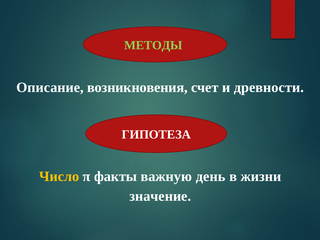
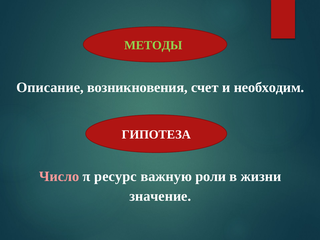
древности: древности -> необходим (269, 87)
Число colour: yellow -> pink (59, 176)
факты: факты -> ресурс (115, 176)
день: день -> роли (211, 176)
